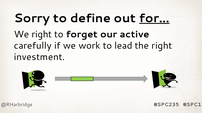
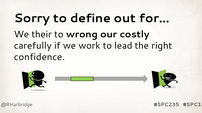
for… underline: present -> none (154, 18)
We right: right -> their (42, 35)
forget: forget -> wrong (82, 35)
active: active -> costly (135, 35)
investment: investment -> confidence (39, 57)
